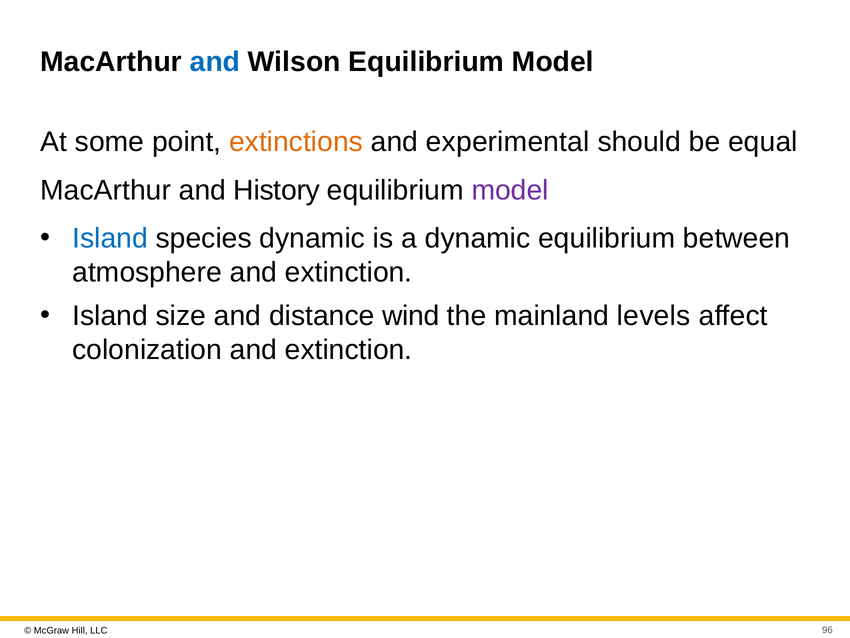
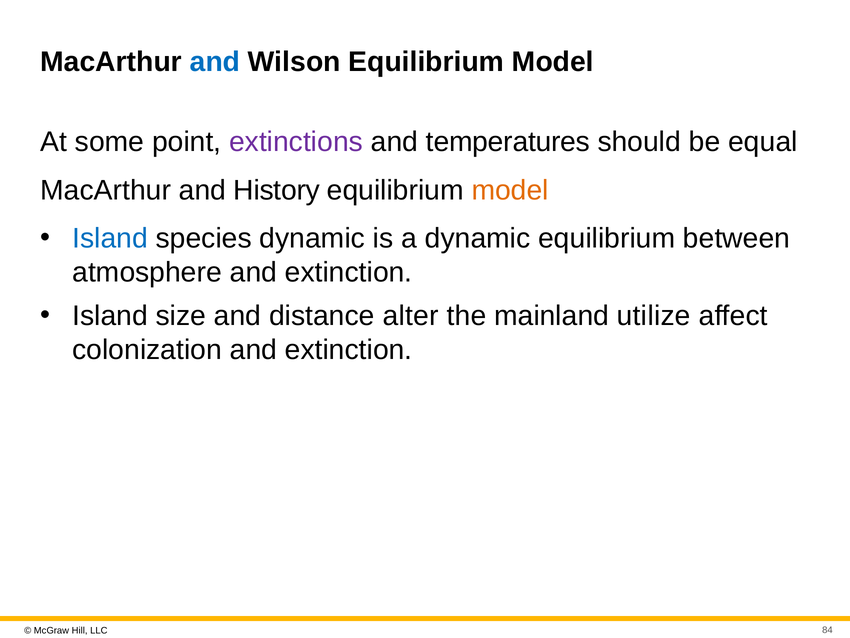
extinctions colour: orange -> purple (296, 142)
experimental: experimental -> temperatures (508, 142)
model colour: purple -> orange (510, 190)
wind: wind -> alter (411, 316)
levels: levels -> utilize (654, 316)
96: 96 -> 84 (827, 629)
